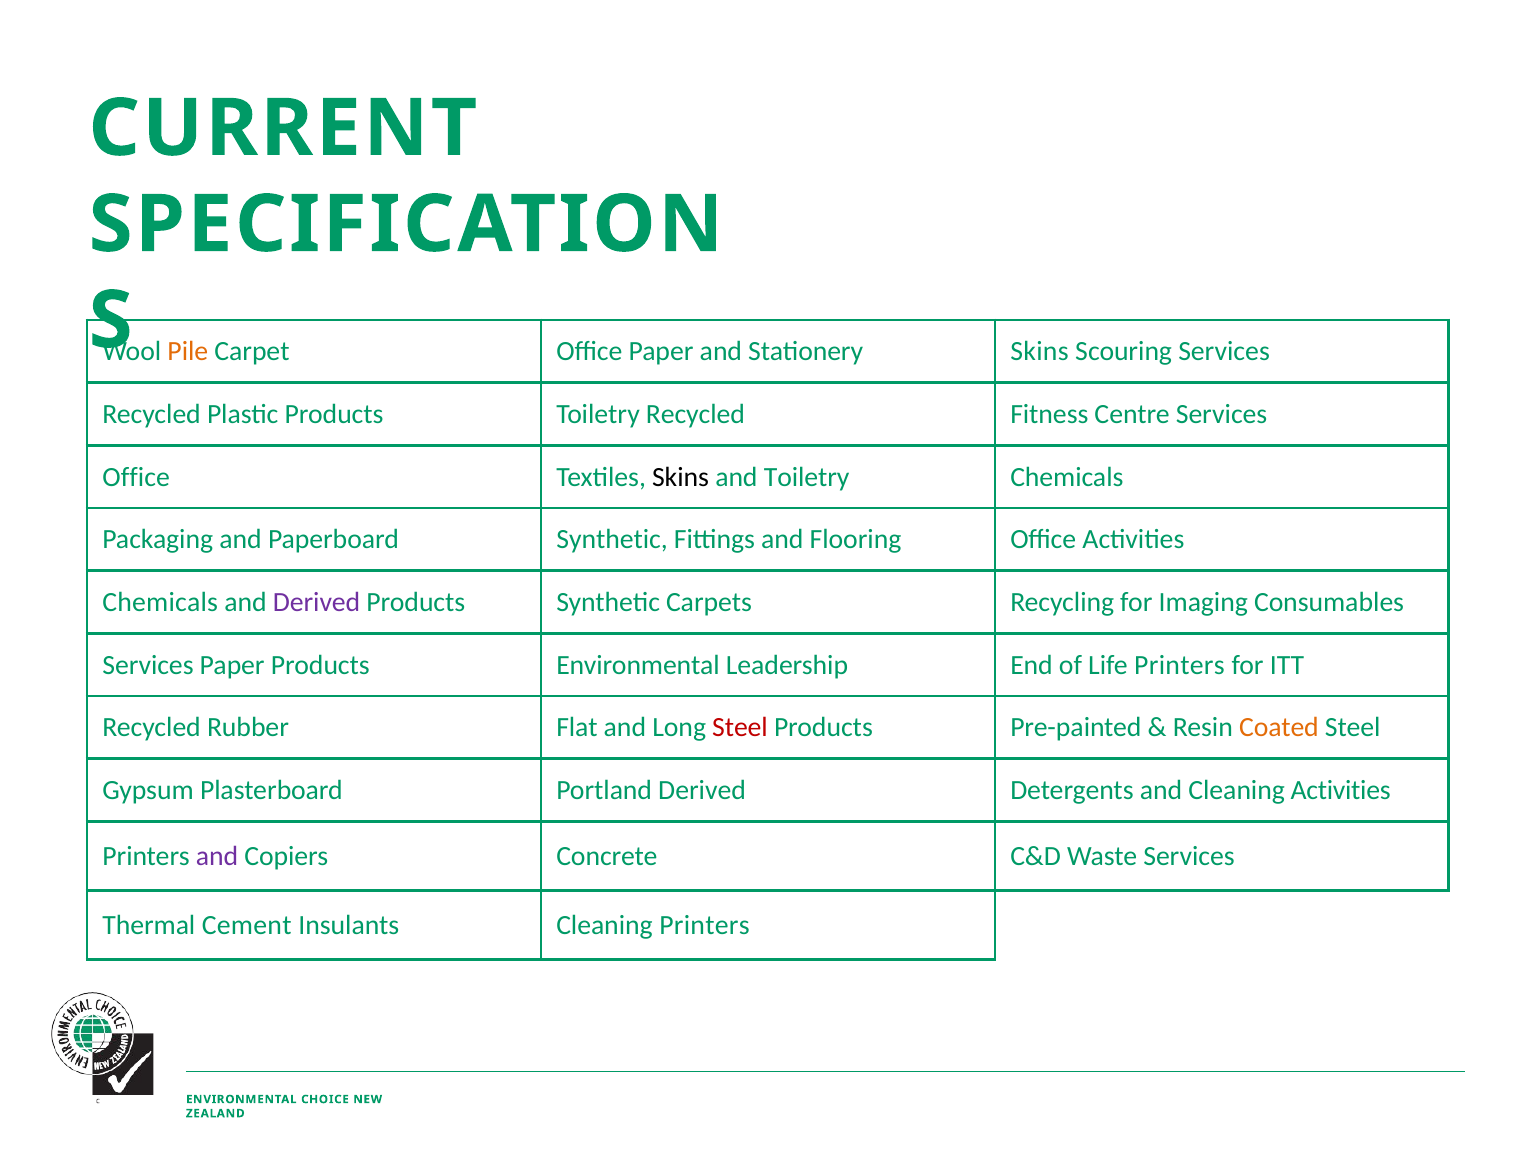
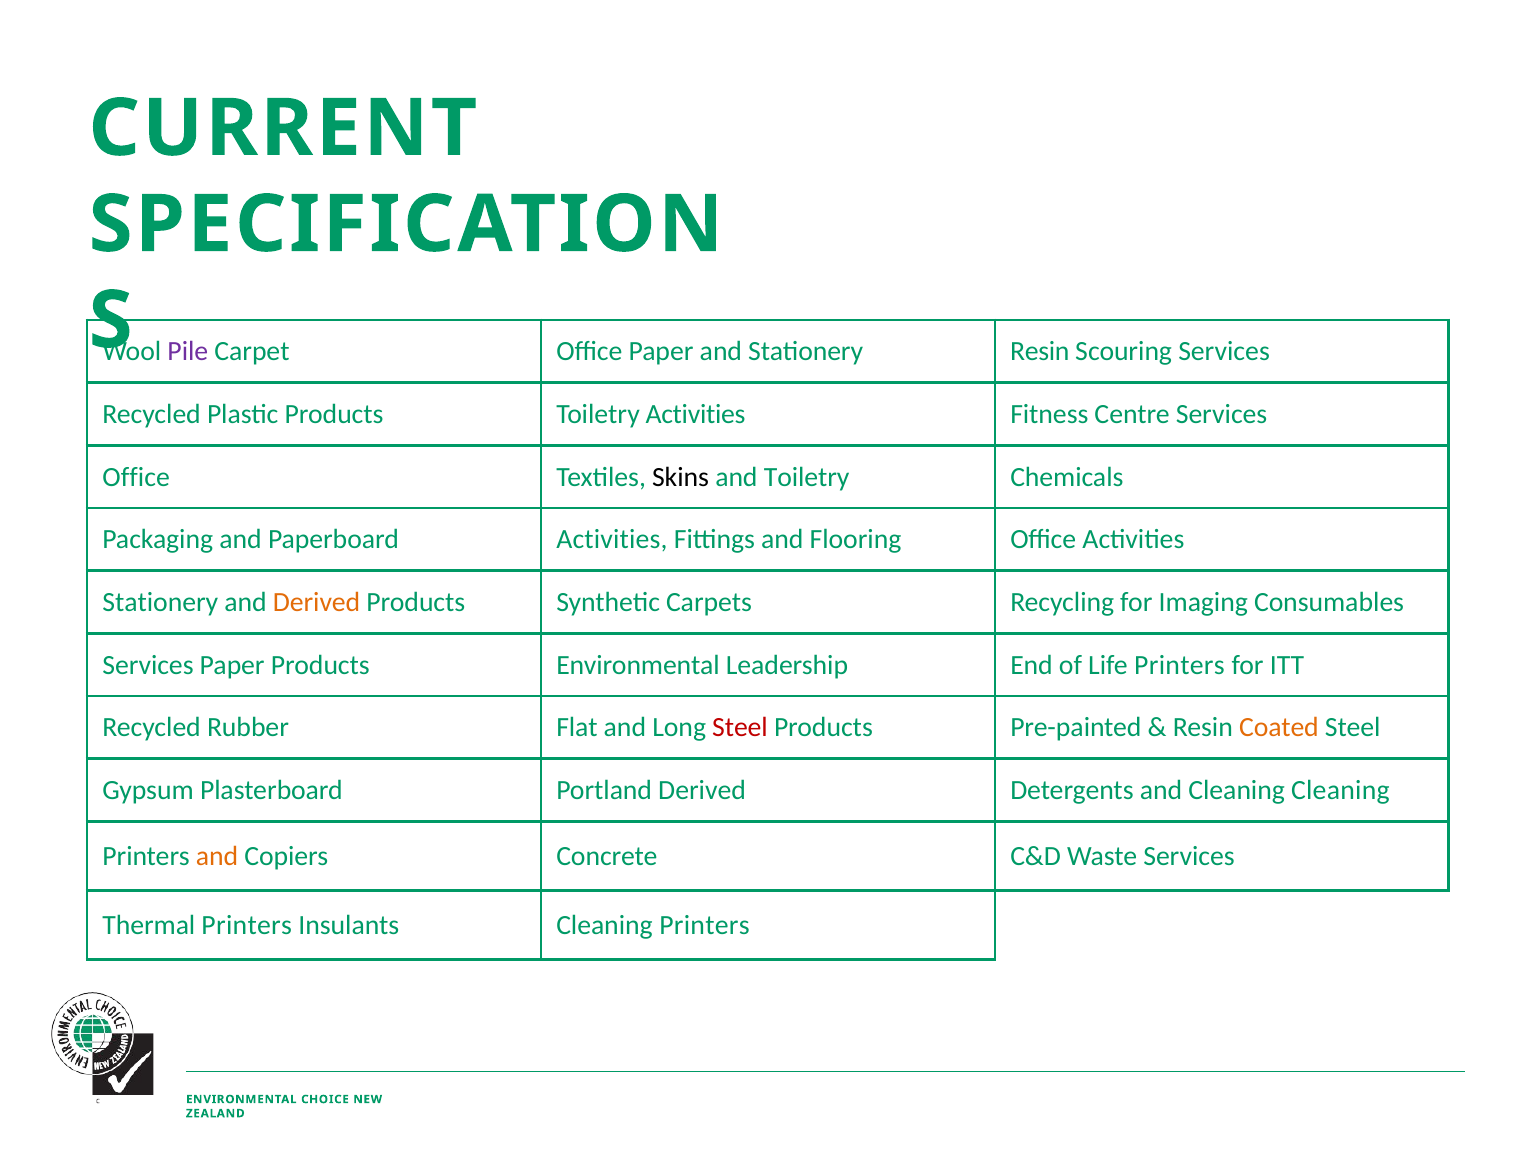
Pile colour: orange -> purple (188, 352)
Stationery Skins: Skins -> Resin (1040, 352)
Toiletry Recycled: Recycled -> Activities (696, 414)
Paperboard Synthetic: Synthetic -> Activities (612, 540)
Chemicals: Chemicals -> Stationery (160, 602)
Derived colour: purple -> orange (317, 602)
Cleaning Activities: Activities -> Cleaning (1340, 790)
and colour: purple -> orange (217, 856)
Thermal Cement: Cement -> Printers (247, 925)
